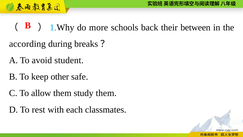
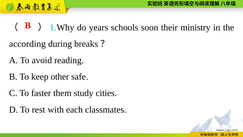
more: more -> years (99, 27)
back: back -> soon (150, 27)
between: between -> ministry (195, 27)
student: student -> reading (69, 60)
allow: allow -> faster (41, 93)
study them: them -> cities (106, 93)
